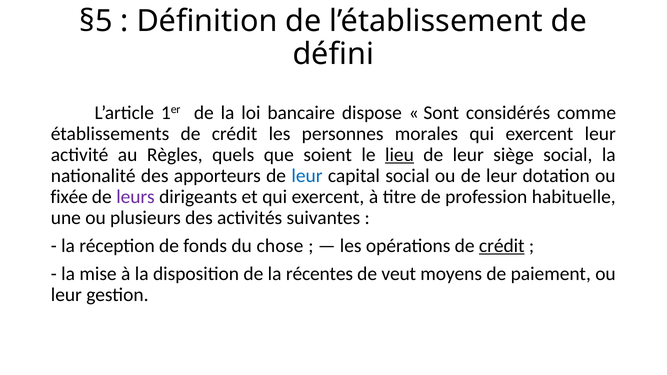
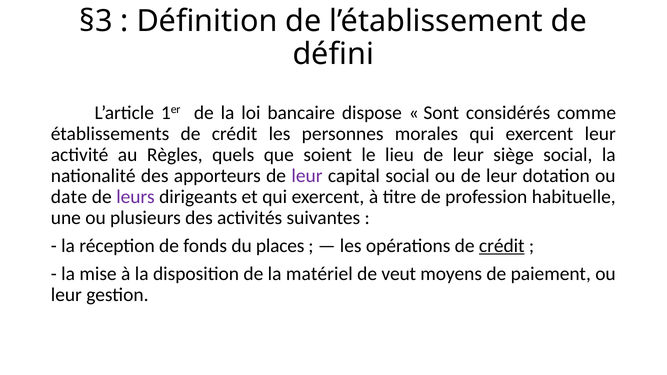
§5: §5 -> §3 (96, 21)
lieu underline: present -> none (399, 155)
leur colour: blue -> purple (307, 176)
fixée: fixée -> date (69, 197)
chose: chose -> places (280, 246)
récentes: récentes -> matériel (319, 274)
